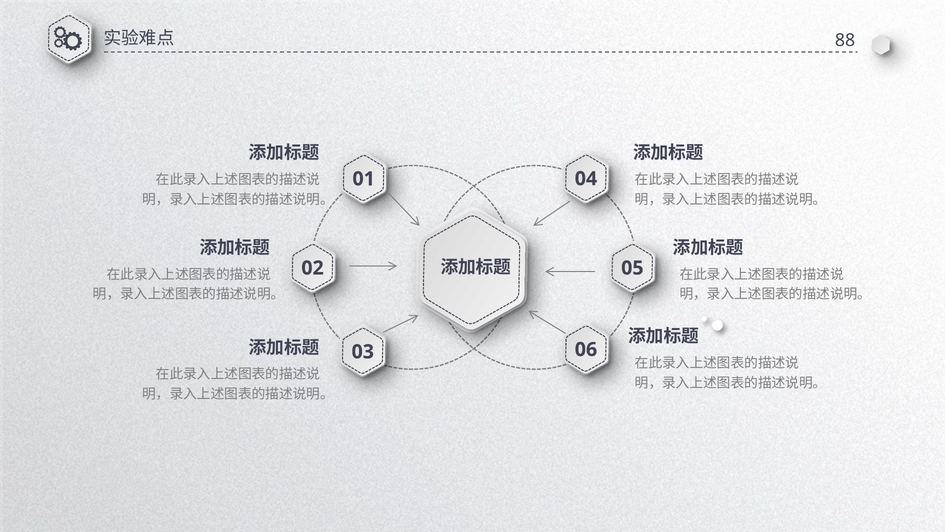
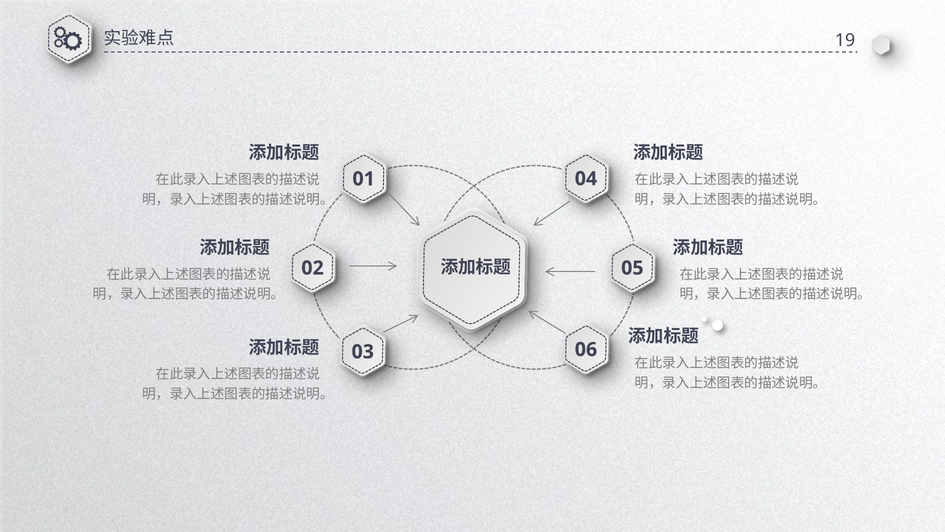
88: 88 -> 19 (845, 40)
